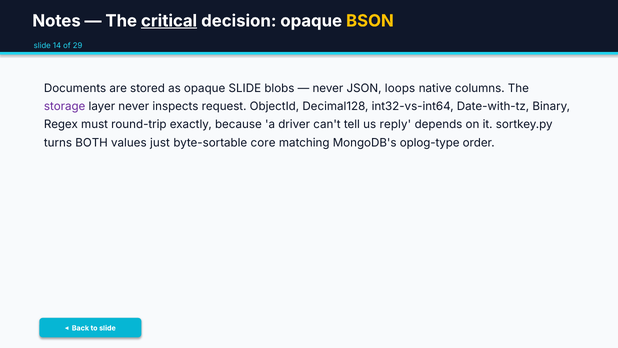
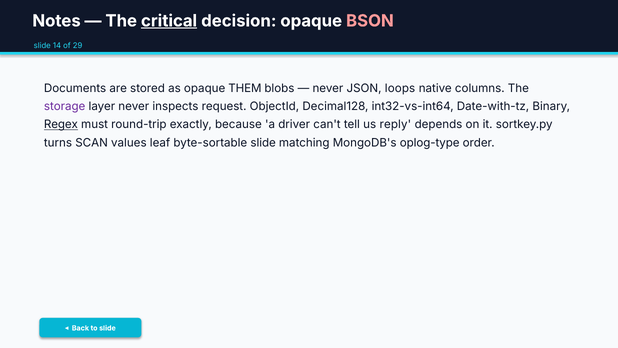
BSON colour: yellow -> pink (370, 21)
opaque SLIDE: SLIDE -> THEM (245, 88)
Regex underline: none -> present (61, 124)
BOTH: BOTH -> SCAN (92, 143)
just: just -> leaf (160, 143)
byte-sortable core: core -> slide (263, 143)
